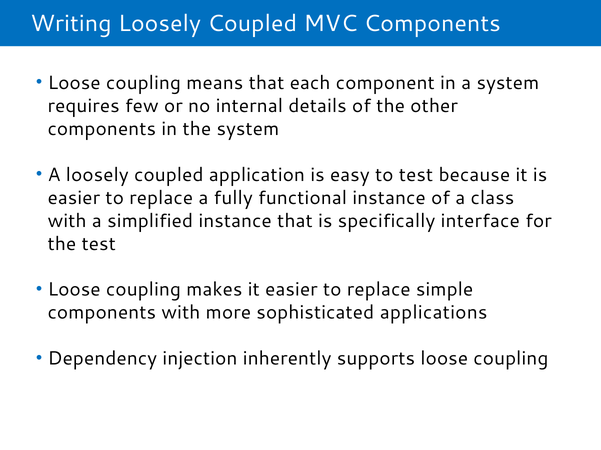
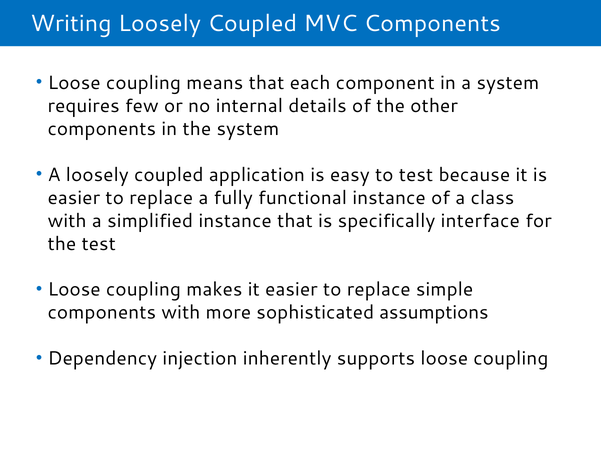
applications: applications -> assumptions (434, 313)
